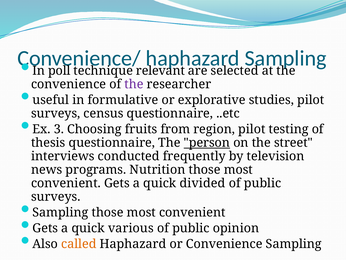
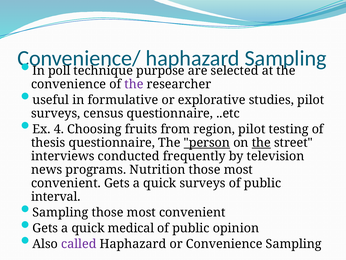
relevant: relevant -> purpose (160, 71)
3: 3 -> 4 (59, 129)
the underline: none -> present (261, 143)
quick divided: divided -> surveys (203, 183)
surveys: surveys -> interval (56, 196)
various: various -> medical (131, 228)
called colour: orange -> purple (79, 244)
